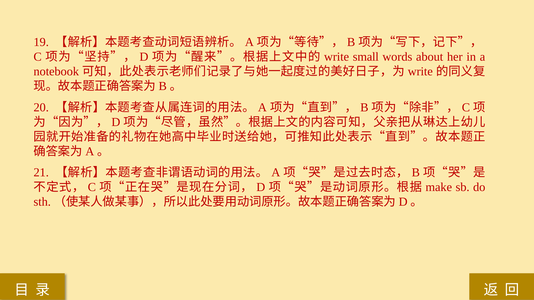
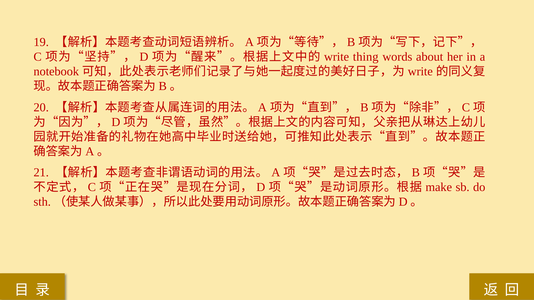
small: small -> thing (366, 57)
